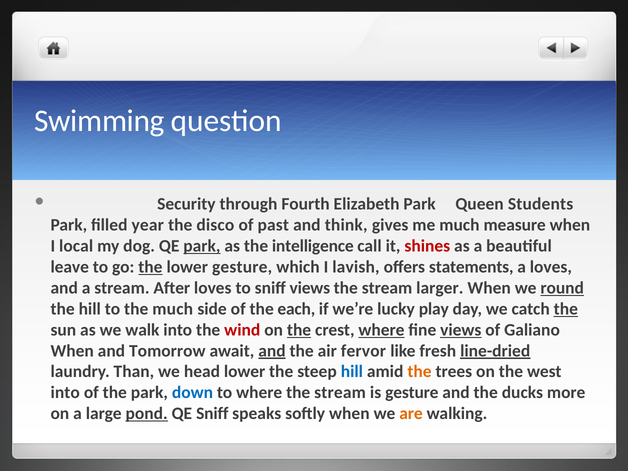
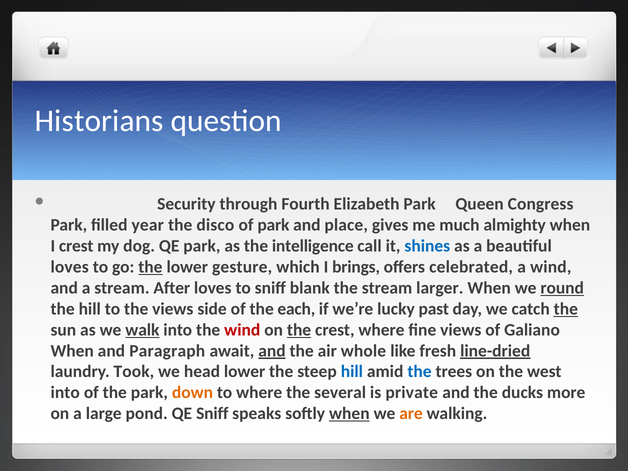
Swimming: Swimming -> Historians (99, 121)
Students: Students -> Congress (541, 204)
of past: past -> park (273, 225)
think: think -> place (346, 225)
measure: measure -> almighty (515, 225)
I local: local -> crest (76, 246)
park underline: present -> none (202, 246)
shines colour: red -> blue (427, 246)
leave: leave -> loves (70, 267)
lavish: lavish -> brings (356, 267)
statements: statements -> celebrated (471, 267)
a loves: loves -> wind (551, 267)
sniff views: views -> blank (310, 288)
the much: much -> views (173, 309)
play: play -> past (434, 309)
walk underline: none -> present (142, 330)
where underline: present -> none (381, 330)
views underline: present -> none (461, 330)
Tomorrow: Tomorrow -> Paragraph (167, 351)
fervor: fervor -> whole (363, 351)
Than: Than -> Took (134, 372)
the colour: orange -> blue (419, 372)
down colour: blue -> orange (192, 393)
where the stream: stream -> several (340, 393)
is gesture: gesture -> private (412, 393)
pond underline: present -> none (147, 414)
when underline: none -> present (349, 414)
